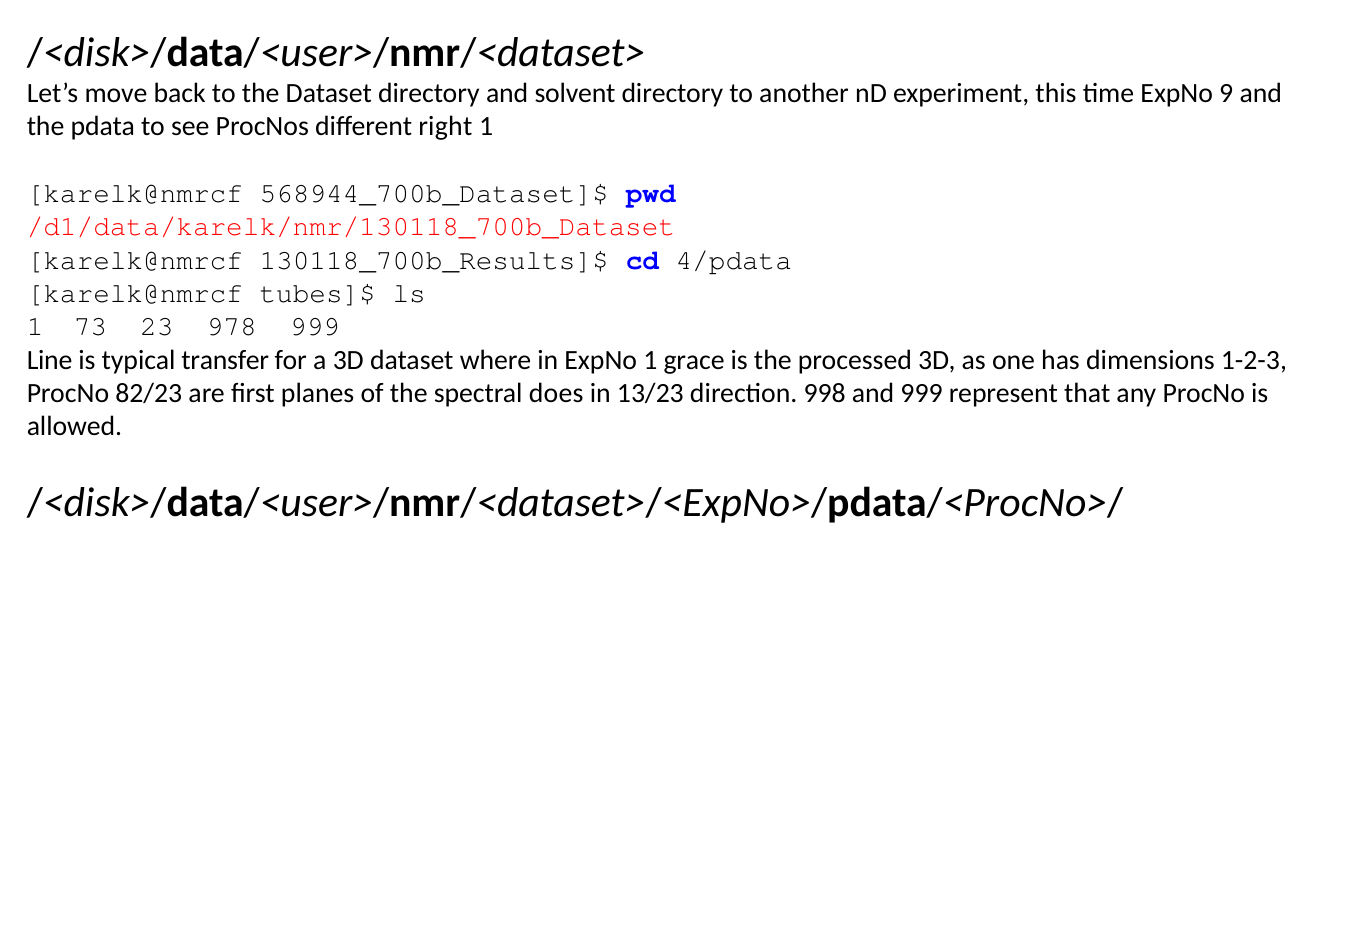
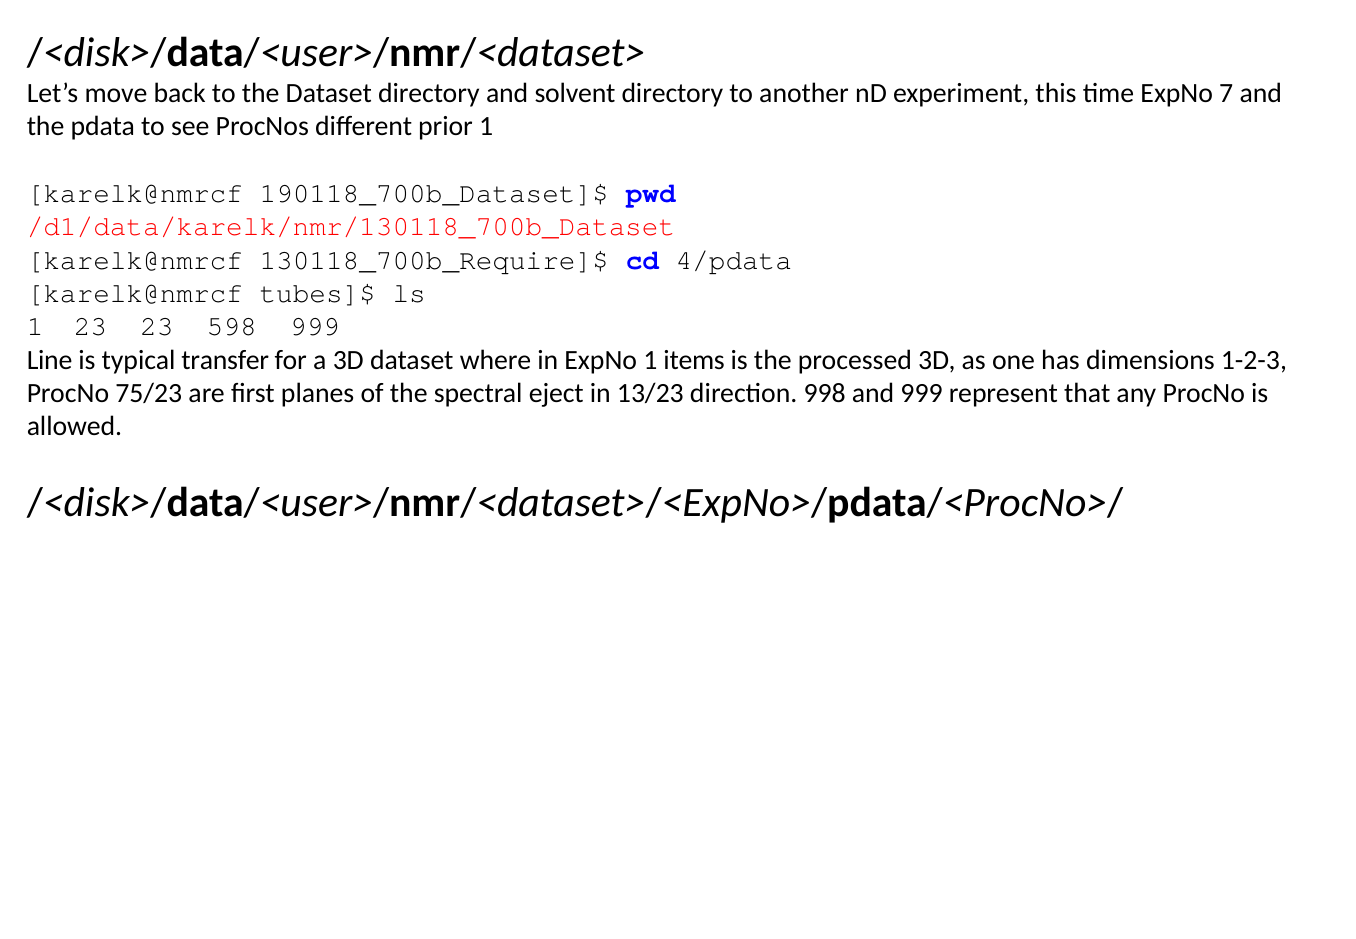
9: 9 -> 7 (1226, 93)
right: right -> prior (446, 126)
568944_700b_Dataset]$: 568944_700b_Dataset]$ -> 190118_700b_Dataset]$ (434, 193)
130118_700b_Results]$: 130118_700b_Results]$ -> 130118_700b_Require]$ (434, 260)
1 73: 73 -> 23 (90, 327)
978: 978 -> 598 (232, 327)
grace: grace -> items (694, 360)
82/23: 82/23 -> 75/23 (149, 393)
does: does -> eject (556, 393)
